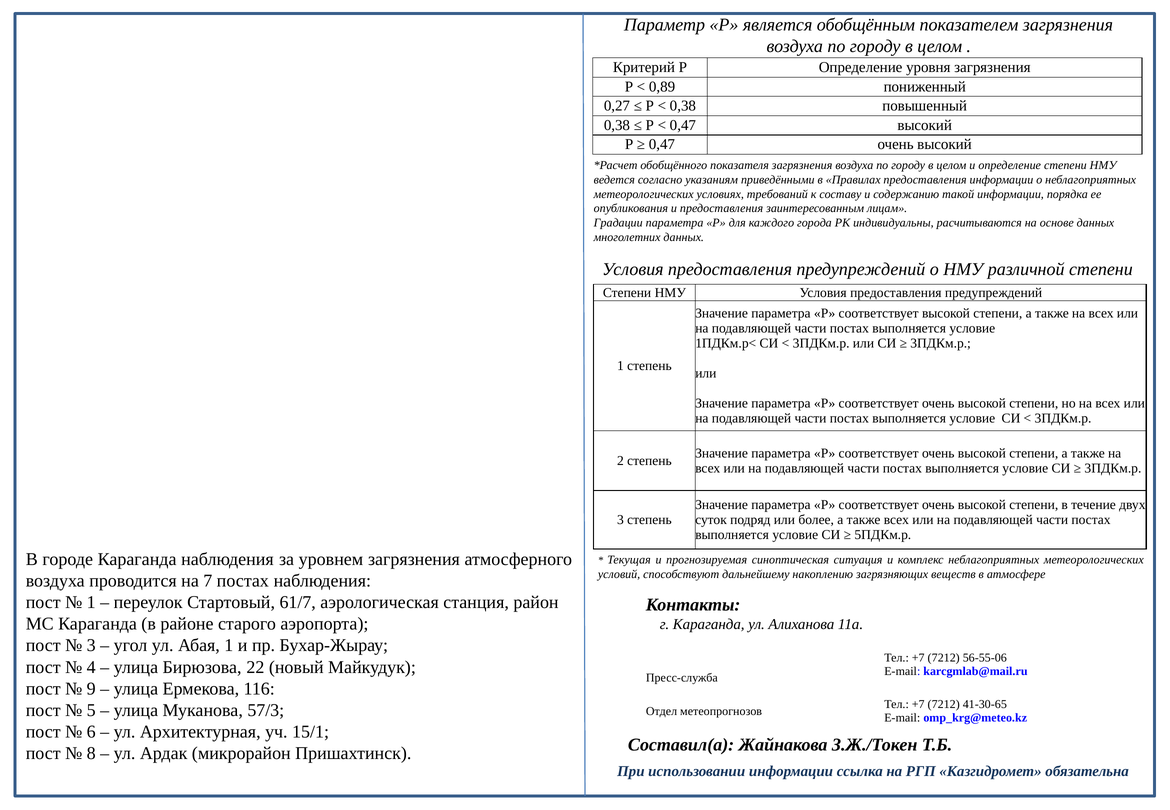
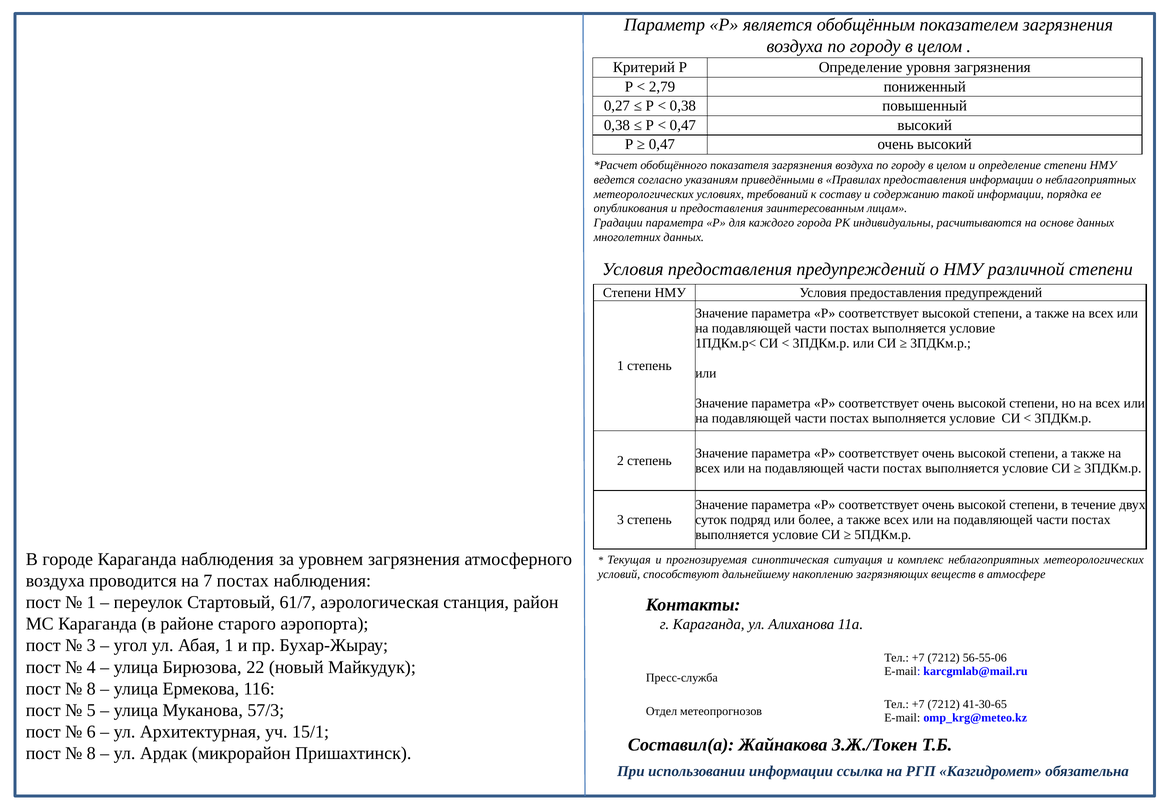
0,89: 0,89 -> 2,79 (662, 87)
9: 9 -> 8 (91, 689)
